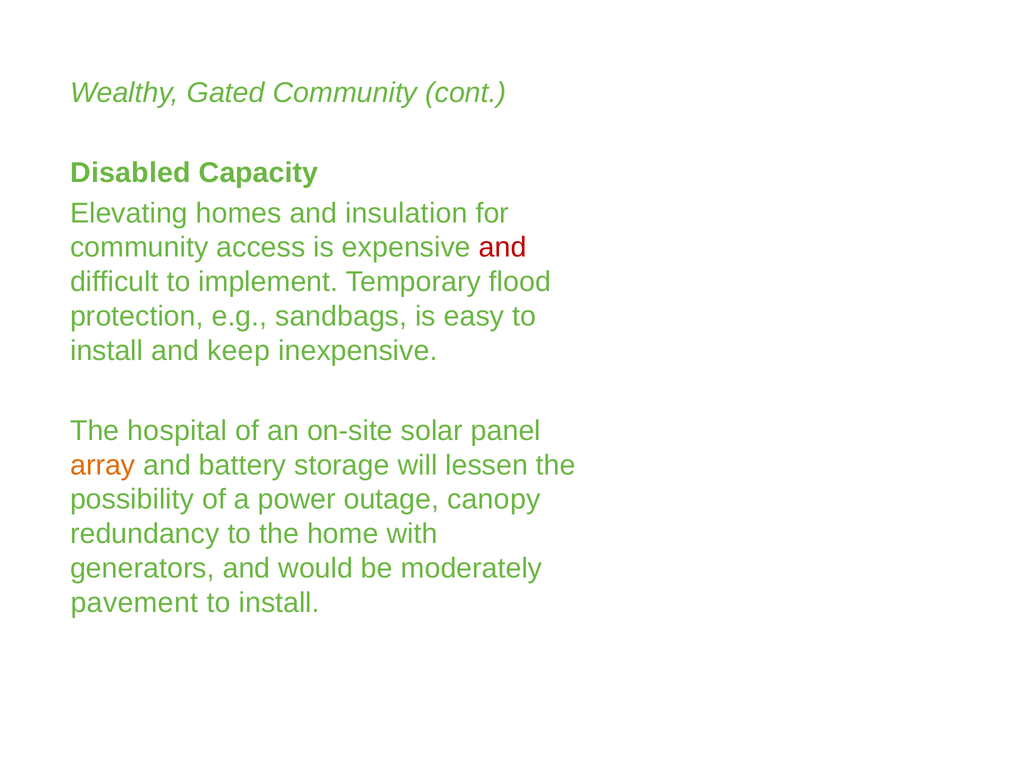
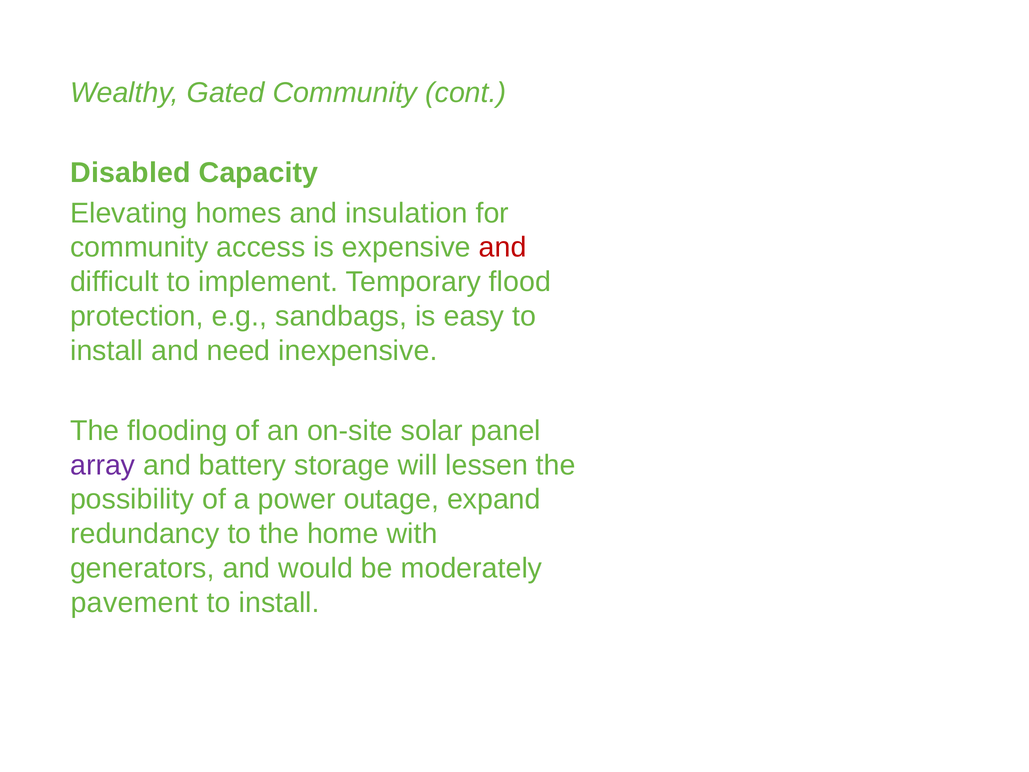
keep: keep -> need (239, 350)
hospital: hospital -> flooding (177, 431)
array colour: orange -> purple (103, 465)
canopy: canopy -> expand (494, 499)
